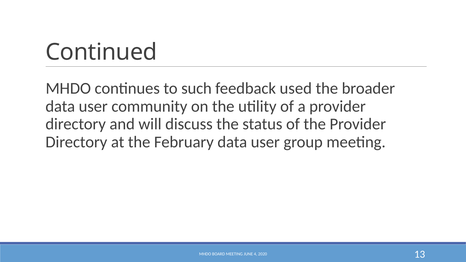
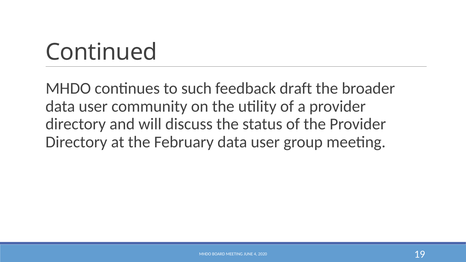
used: used -> draft (296, 89)
13: 13 -> 19 (420, 255)
